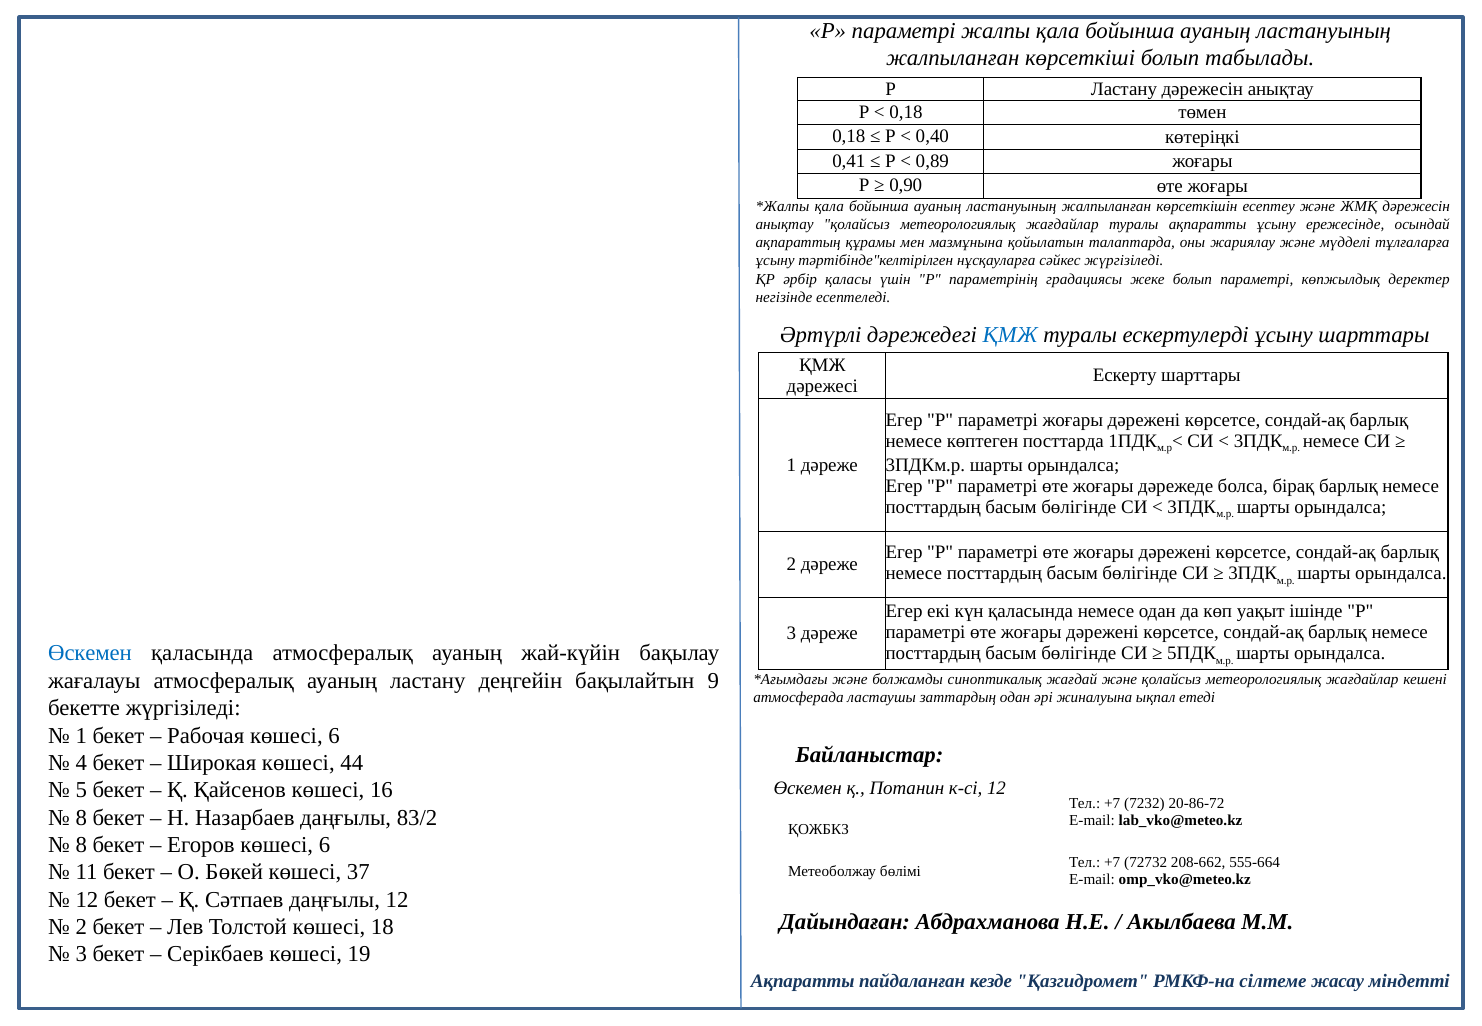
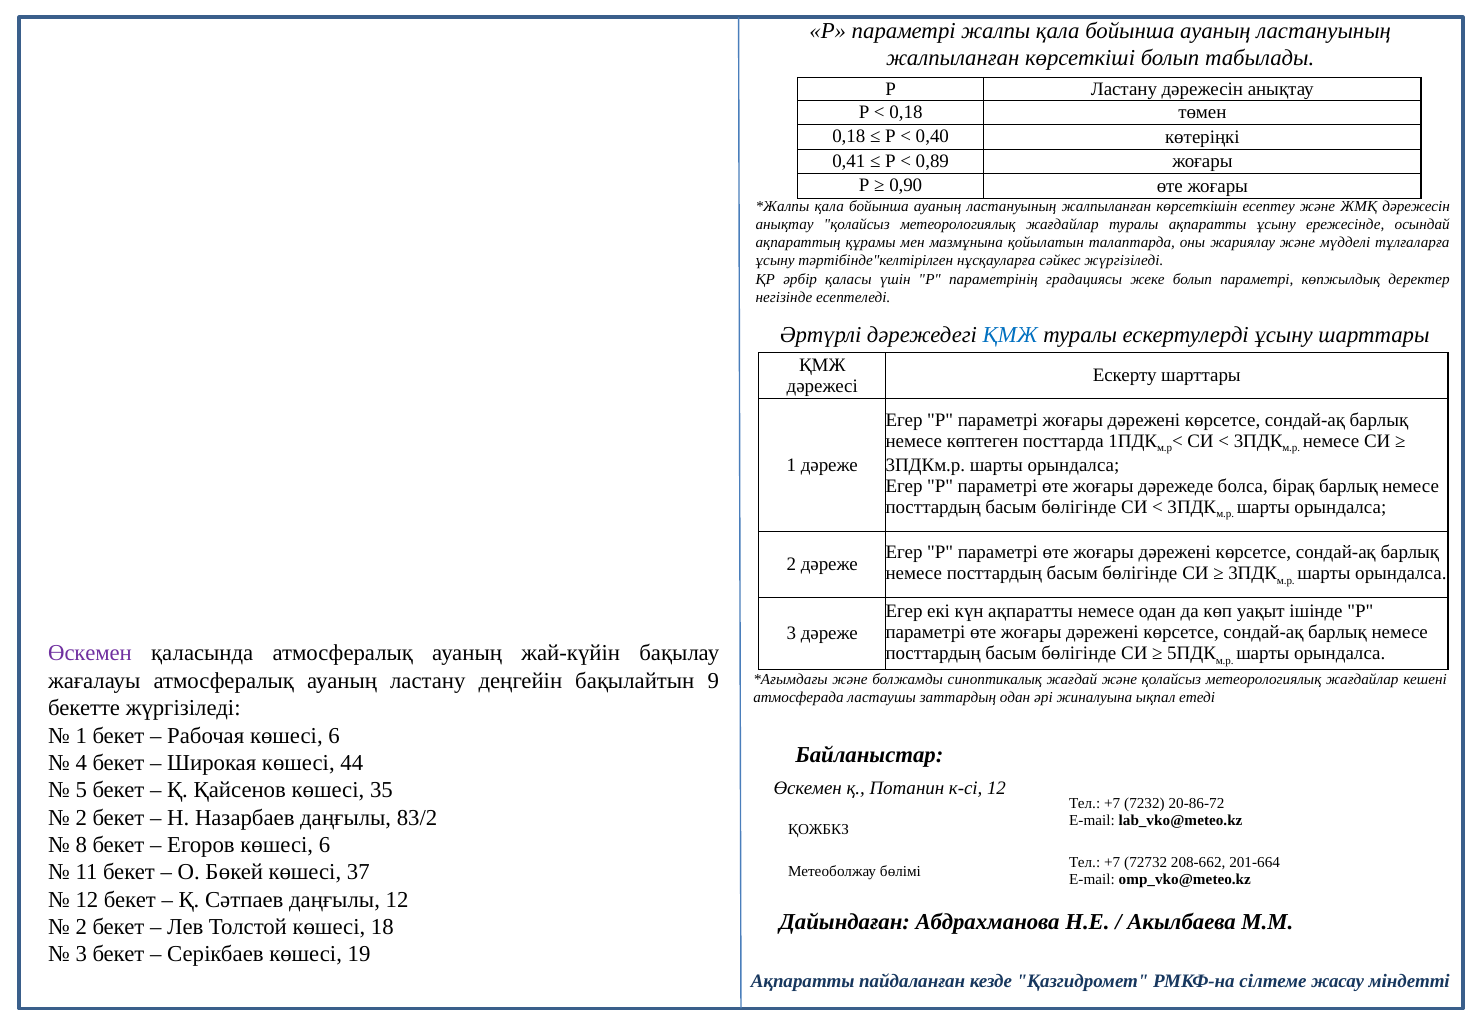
күн қаласында: қаласында -> ақпаратты (1031, 611)
Өскемен colour: blue -> purple (90, 653)
16: 16 -> 35 (381, 790)
8: 8 -> 2 (81, 818)
555-664: 555-664 -> 201-664 (1255, 863)
